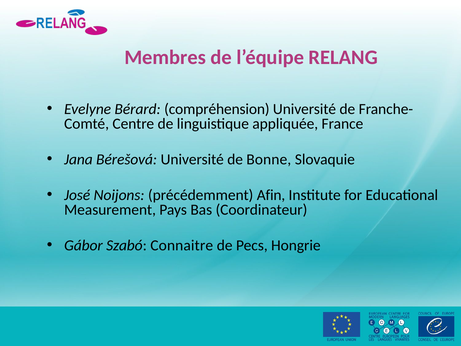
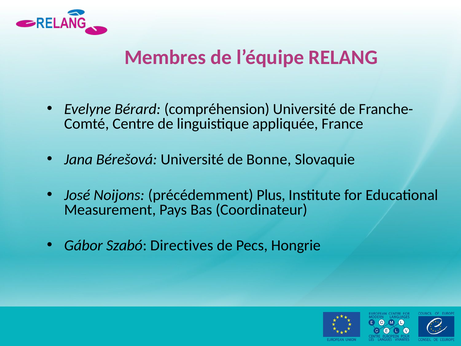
Afin: Afin -> Plus (271, 195)
Connaitre: Connaitre -> Directives (182, 245)
